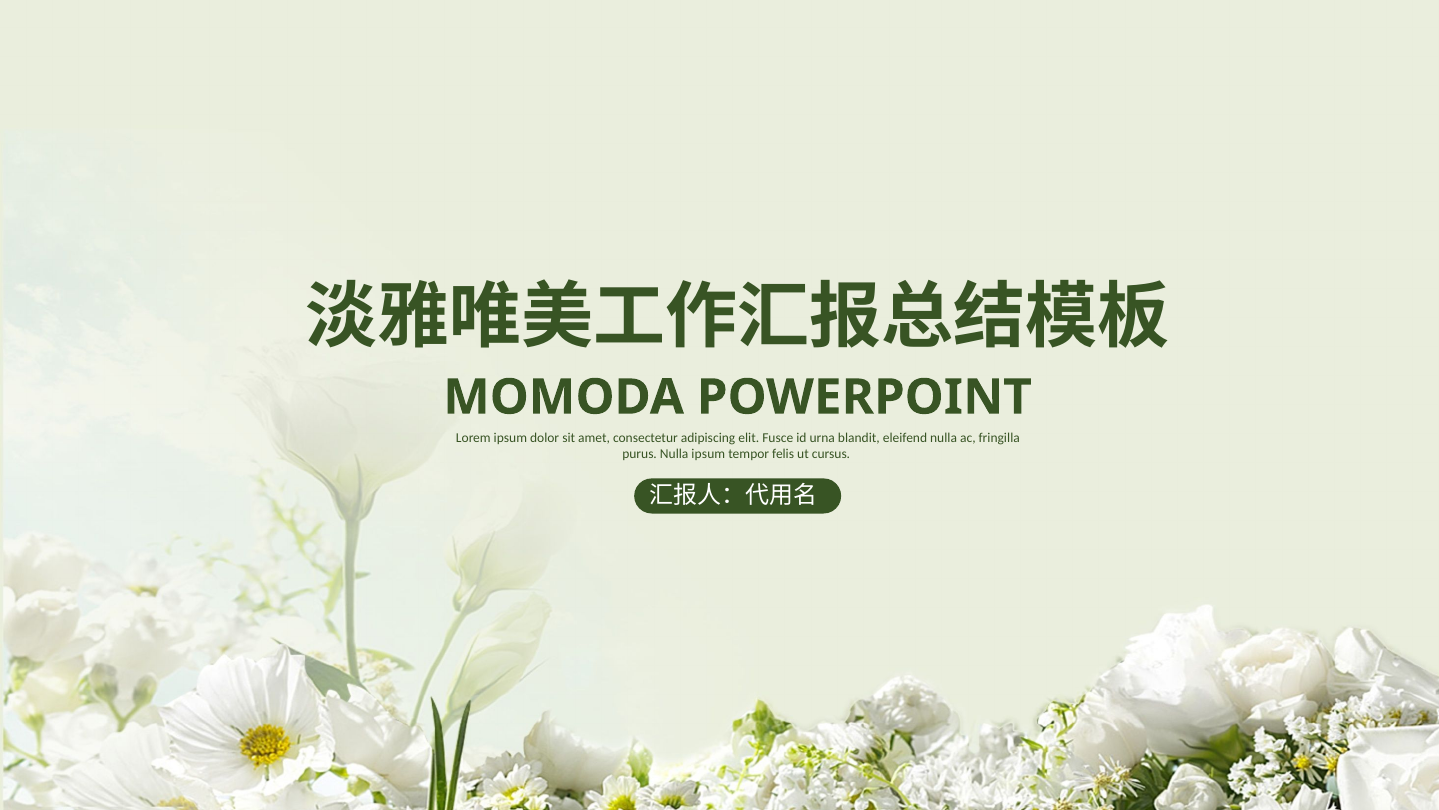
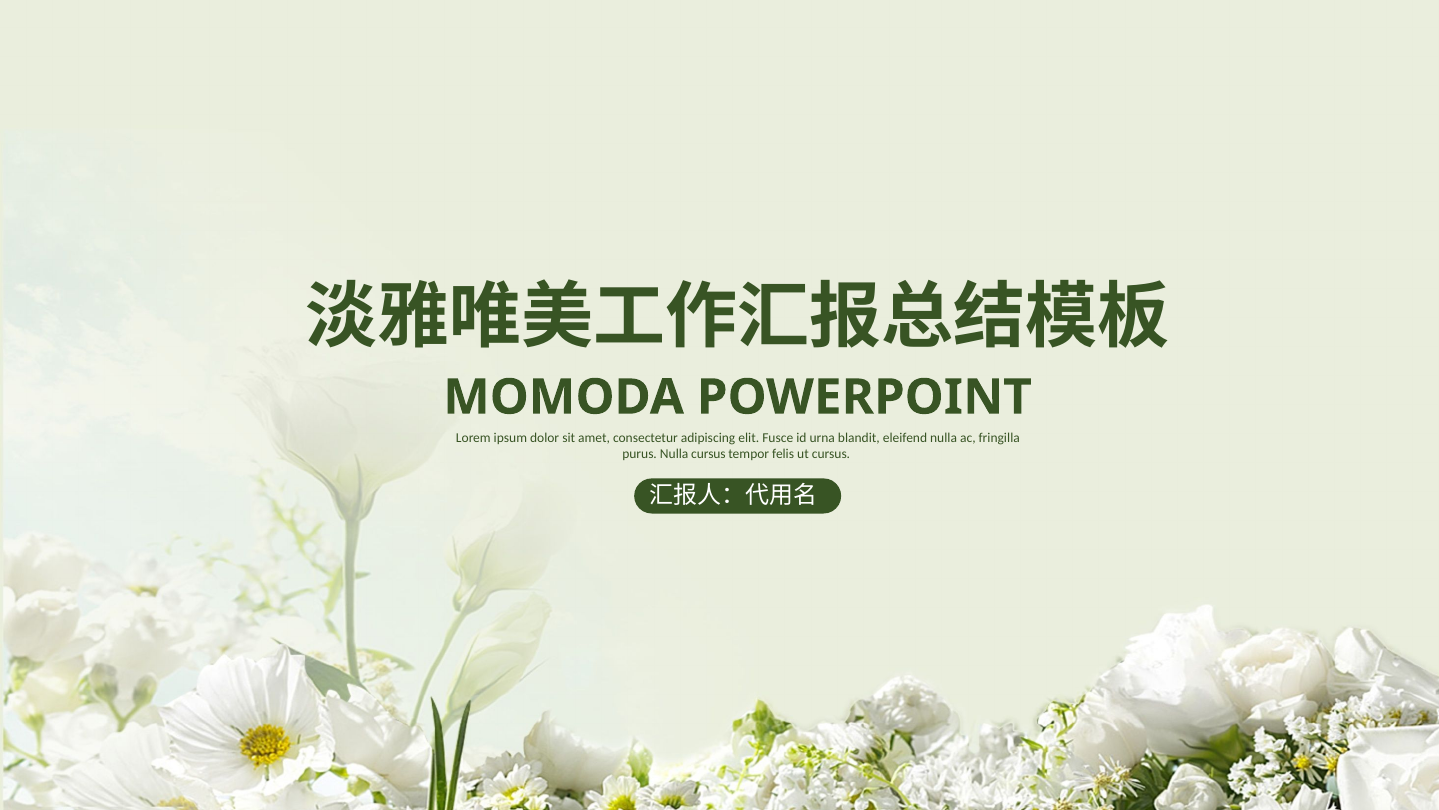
Nulla ipsum: ipsum -> cursus (708, 454)
